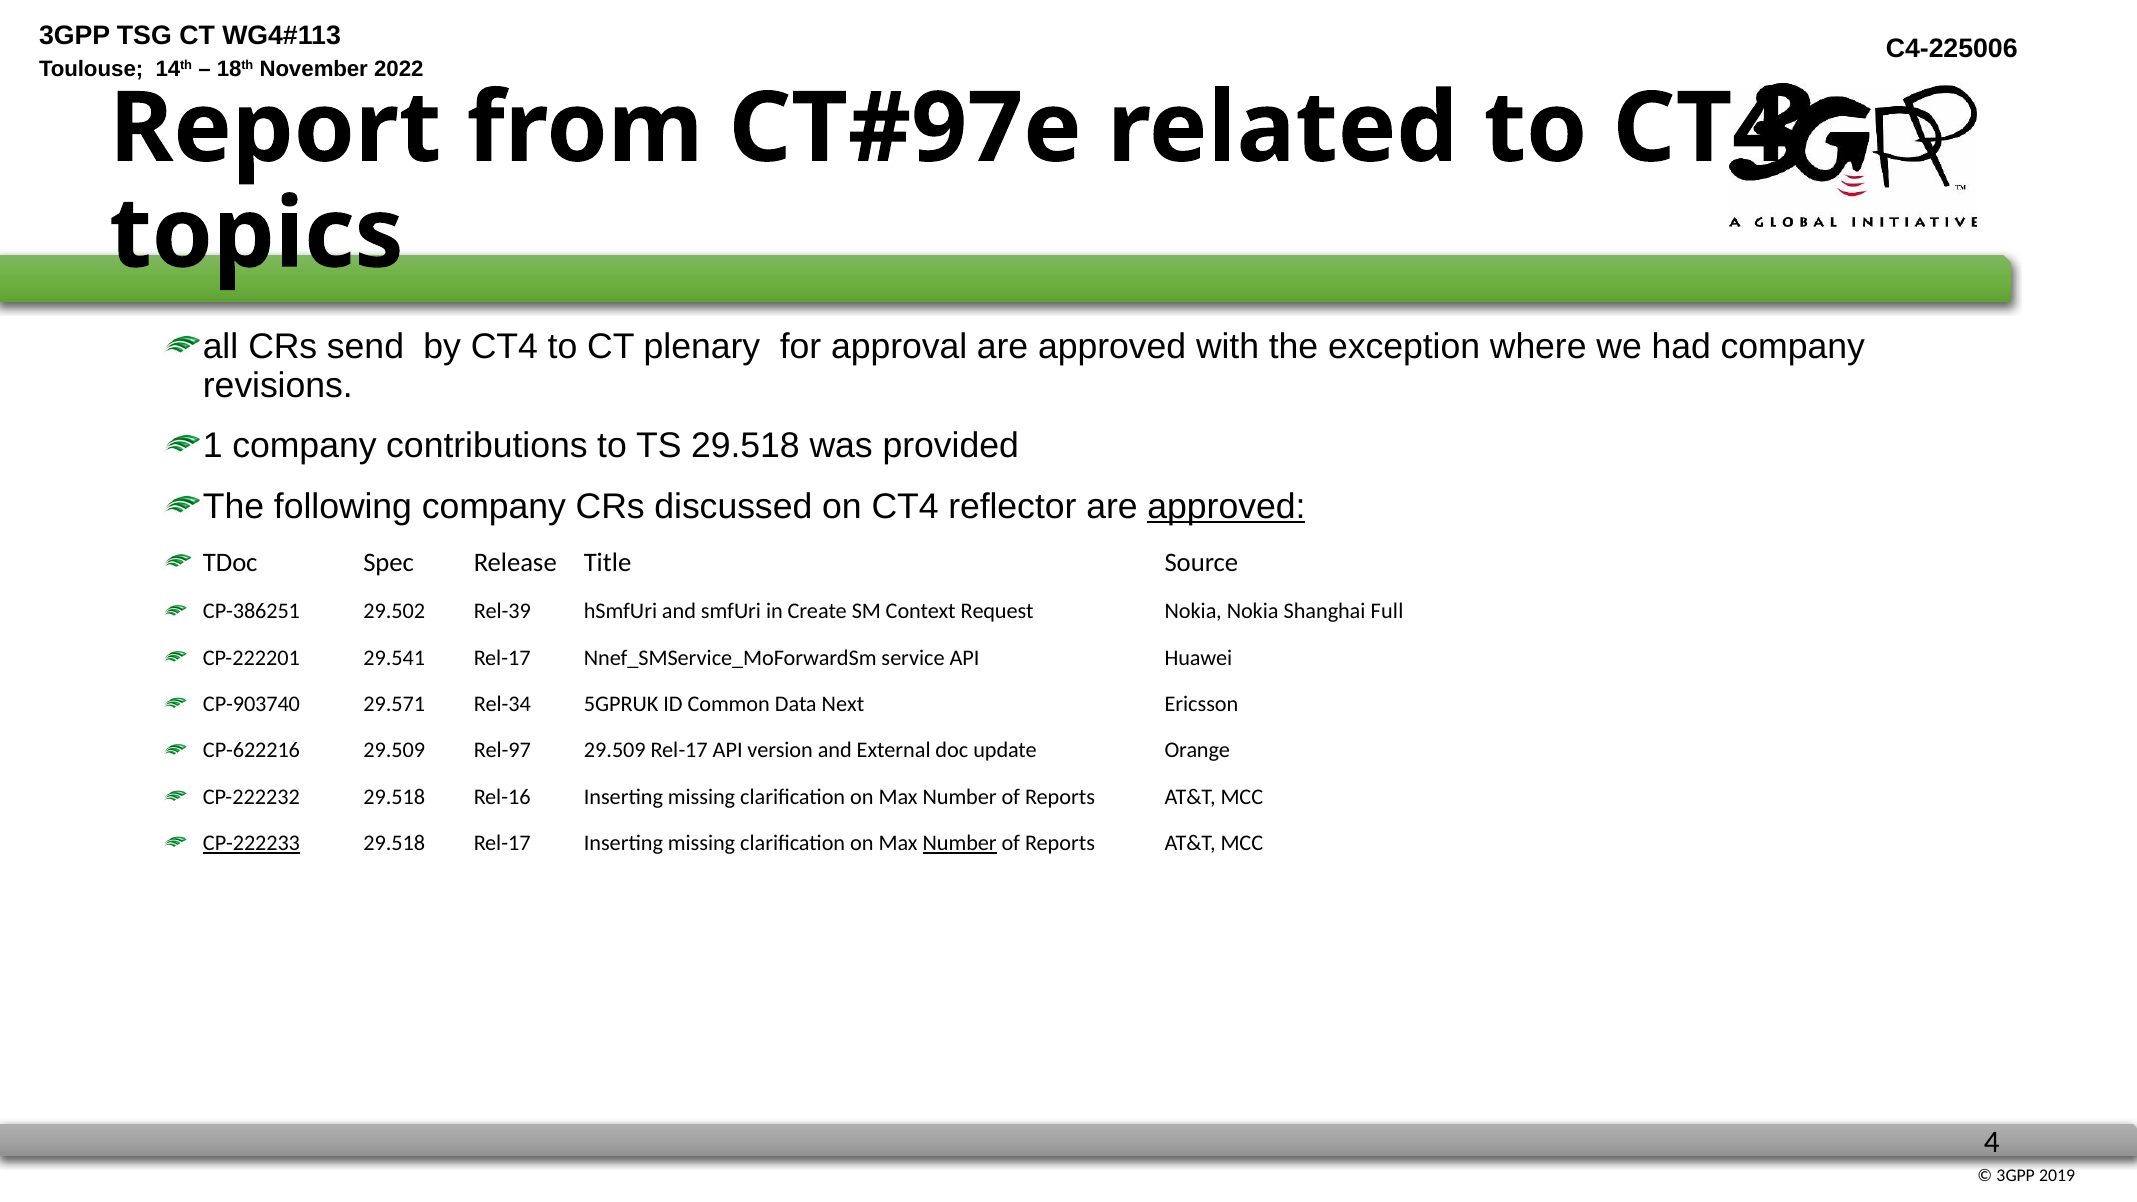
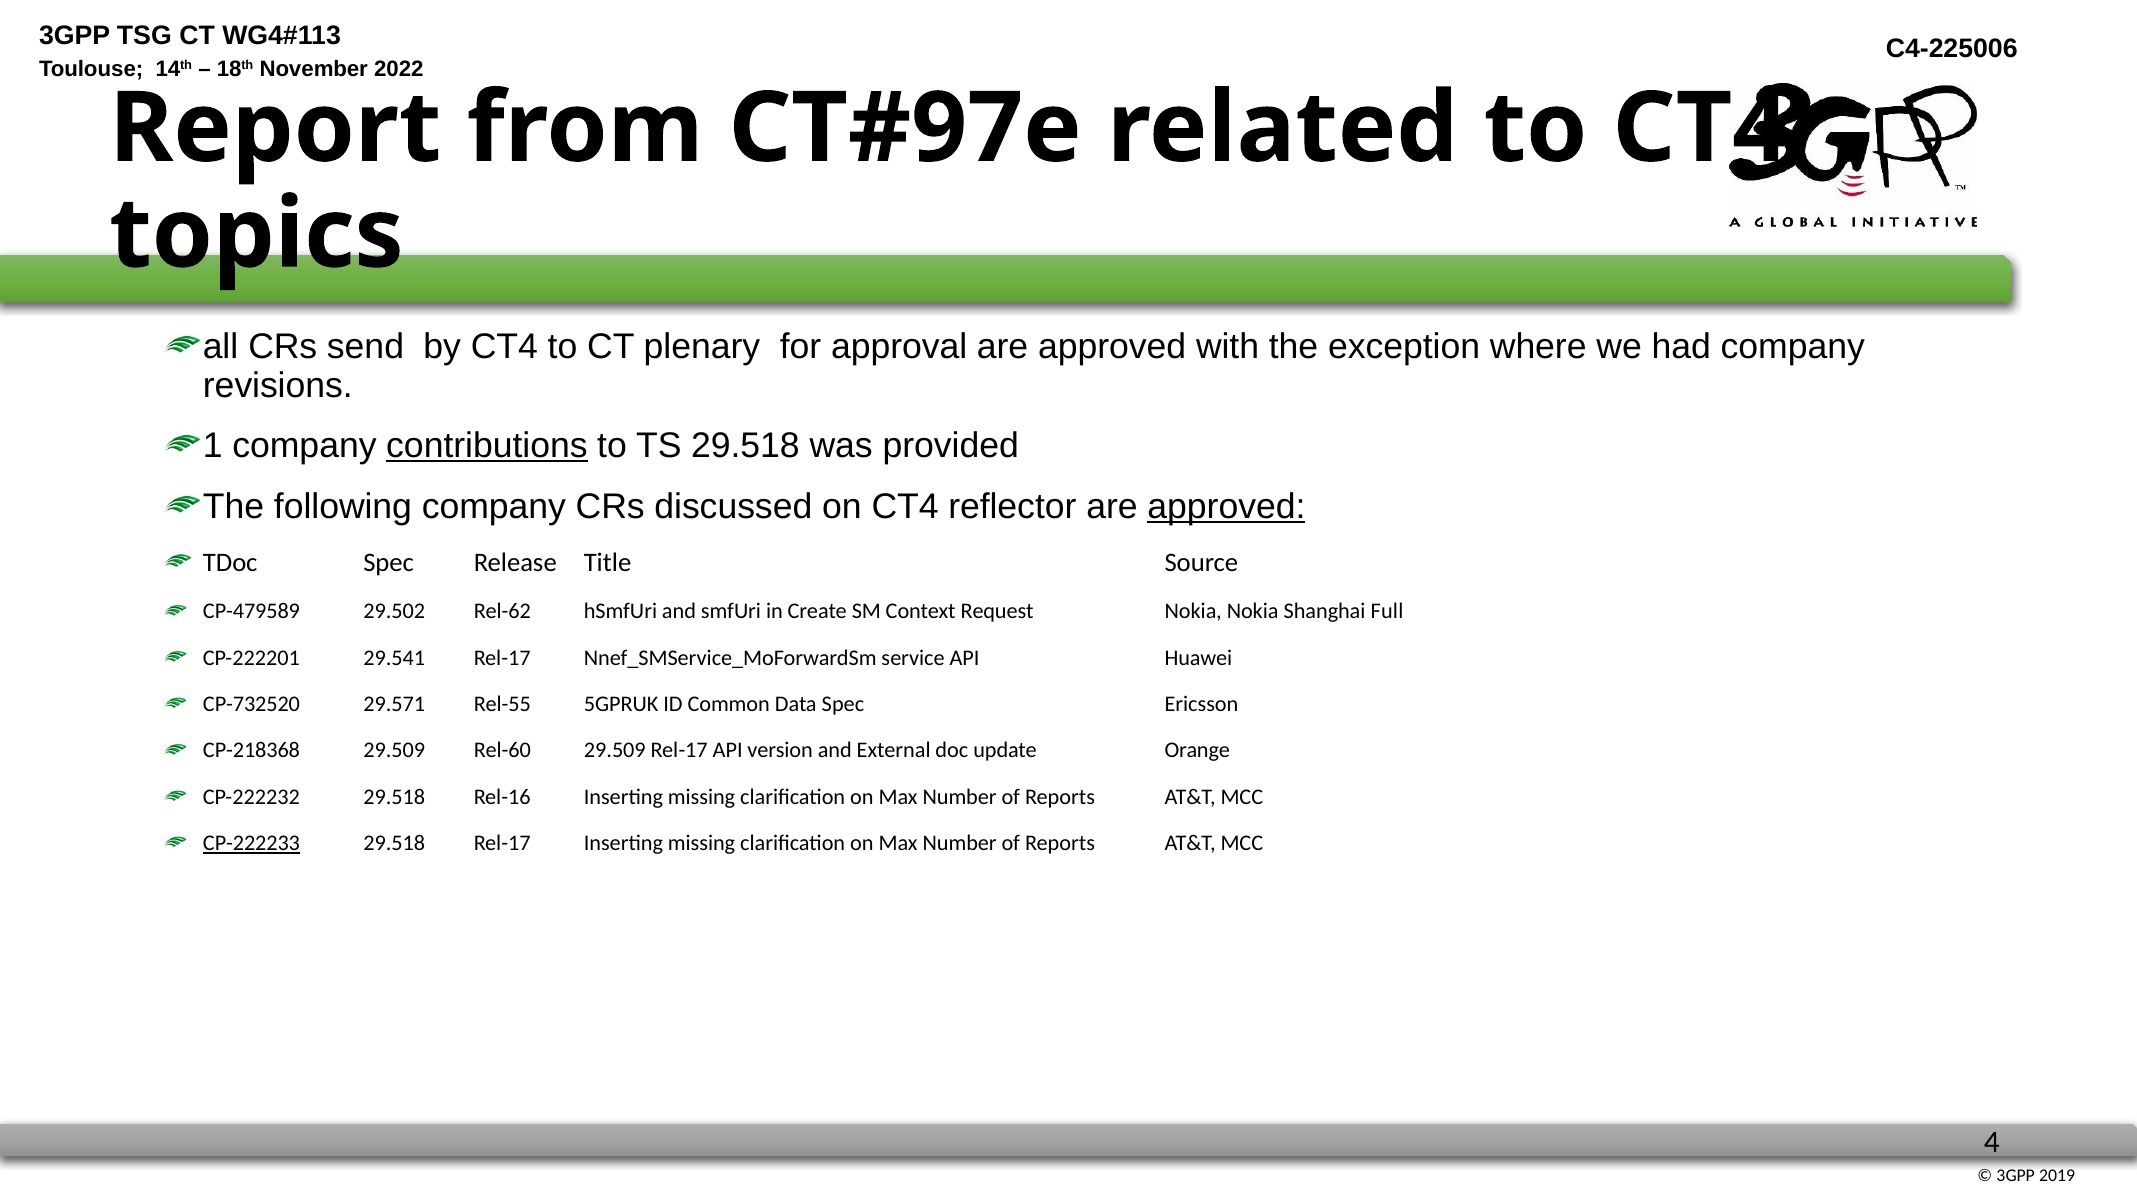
contributions underline: none -> present (487, 446)
CP-386251: CP-386251 -> CP-479589 (251, 612)
Rel-39: Rel-39 -> Rel-62 (502, 612)
CP-903740: CP-903740 -> CP-732520 (251, 704)
Rel-34: Rel-34 -> Rel-55 (502, 704)
Data Next: Next -> Spec (843, 704)
CP-622216: CP-622216 -> CP-218368 (251, 751)
Rel-97: Rel-97 -> Rel-60 (502, 751)
Number underline: present -> none (960, 843)
